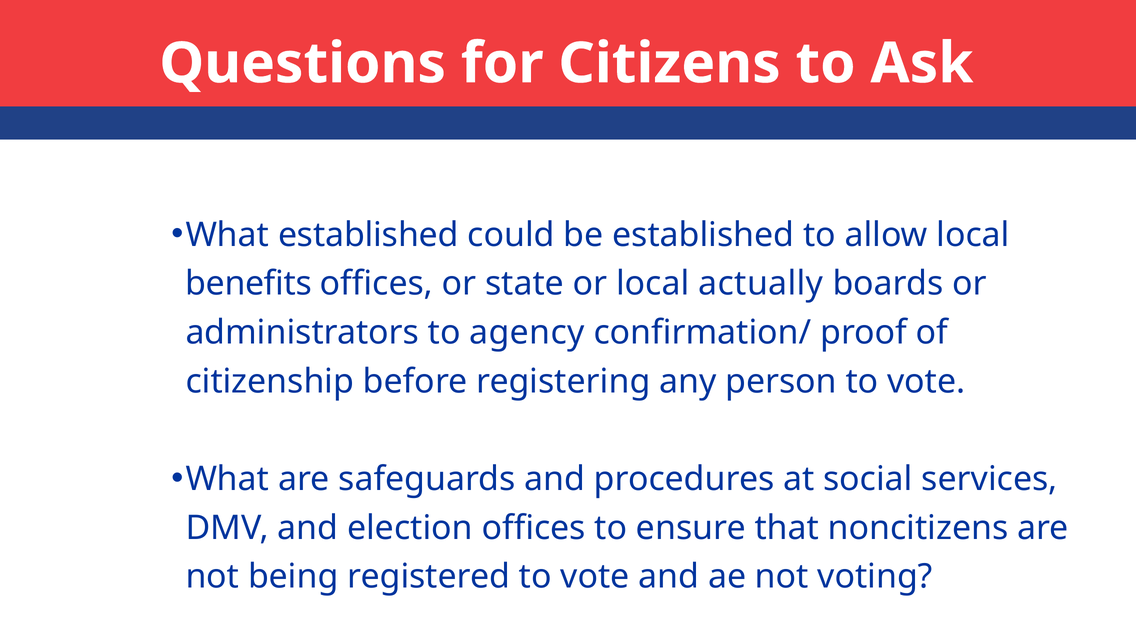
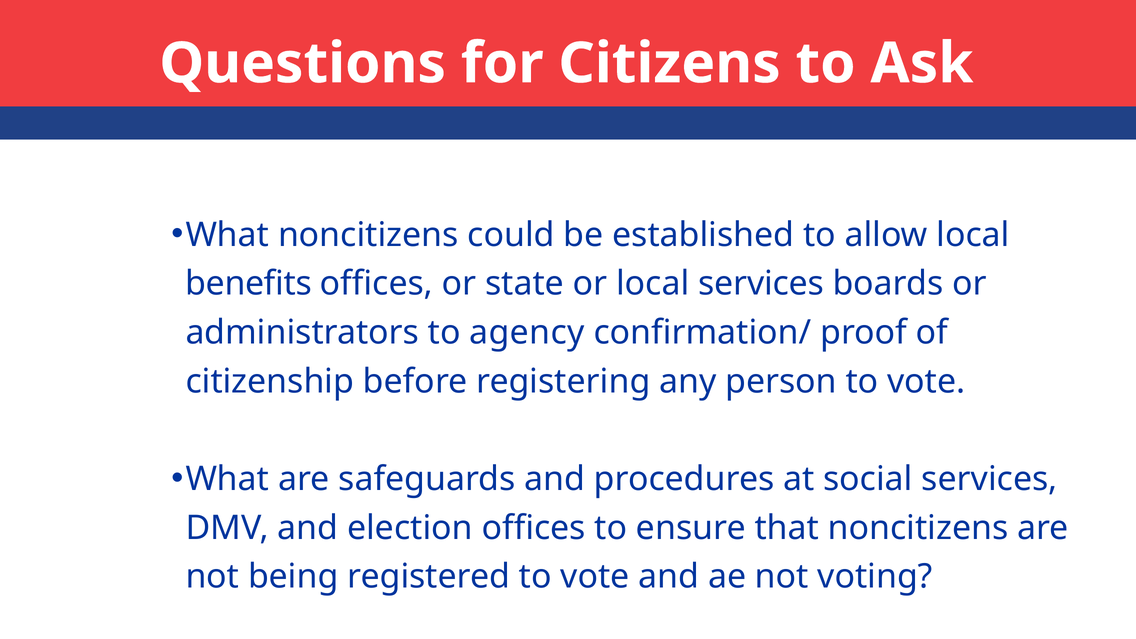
What established: established -> noncitizens (368, 235)
local actually: actually -> services (761, 284)
